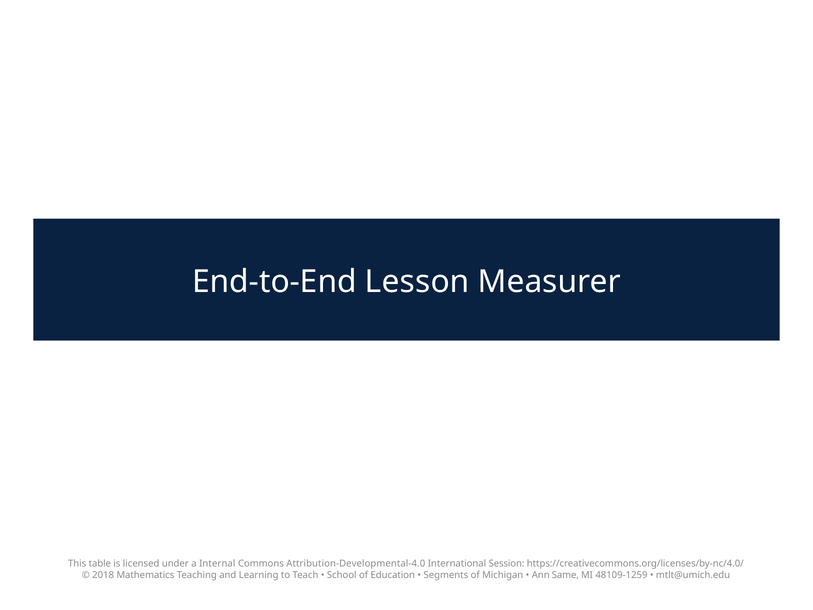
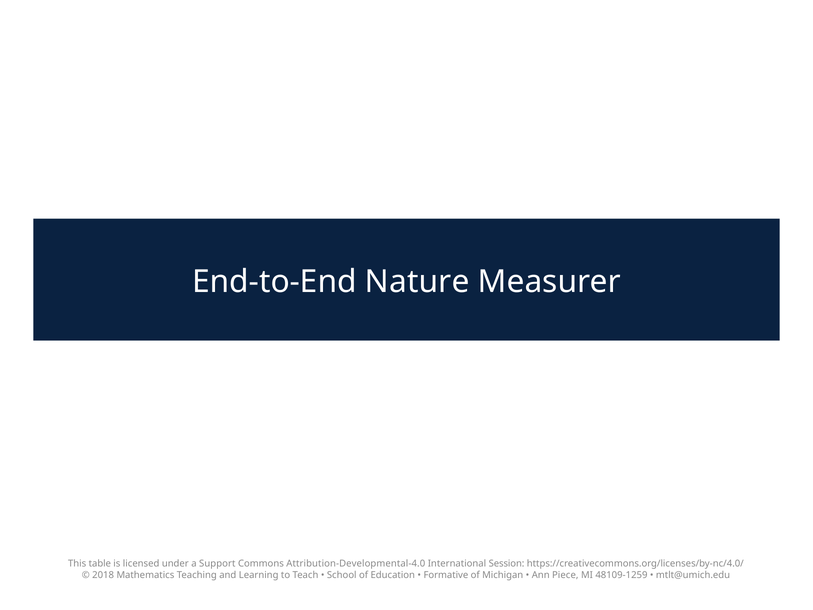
Lesson: Lesson -> Nature (417, 282)
Internal: Internal -> Support (217, 563)
Segments: Segments -> Formative (446, 575)
Same: Same -> Piece (565, 575)
